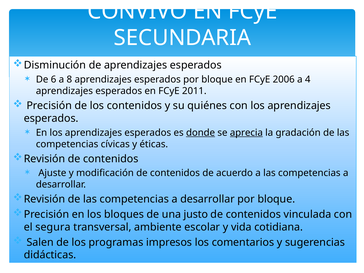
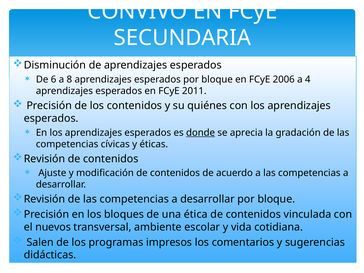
aprecia underline: present -> none (246, 133)
justo: justo -> ética (196, 214)
segura: segura -> nuevos (53, 227)
